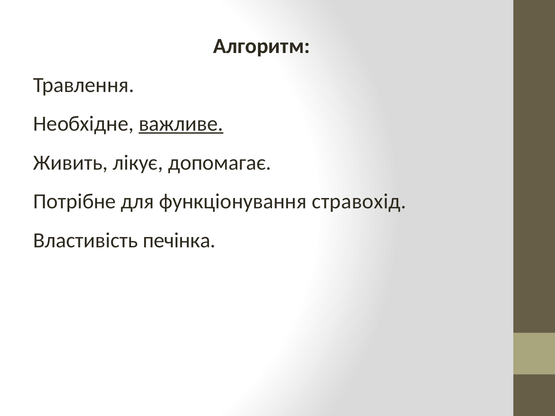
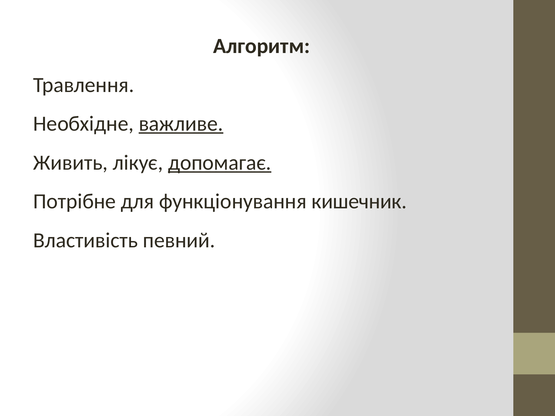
допомагає underline: none -> present (220, 163)
стравохід: стравохід -> кишечник (359, 202)
печінка: печінка -> певний (179, 240)
